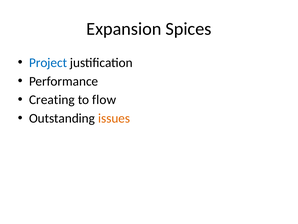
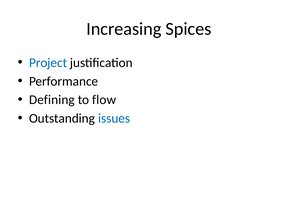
Expansion: Expansion -> Increasing (124, 29)
Creating: Creating -> Defining (52, 100)
issues colour: orange -> blue (114, 118)
